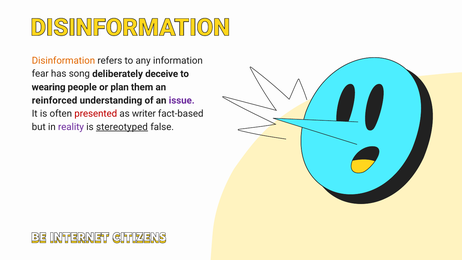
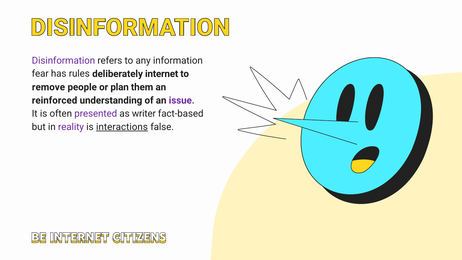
Disinformation colour: orange -> purple (63, 60)
song: song -> rules (79, 74)
deceive: deceive -> internet (162, 74)
wearing: wearing -> remove (48, 87)
presented colour: red -> purple (96, 114)
stereotyped: stereotyped -> interactions (122, 127)
